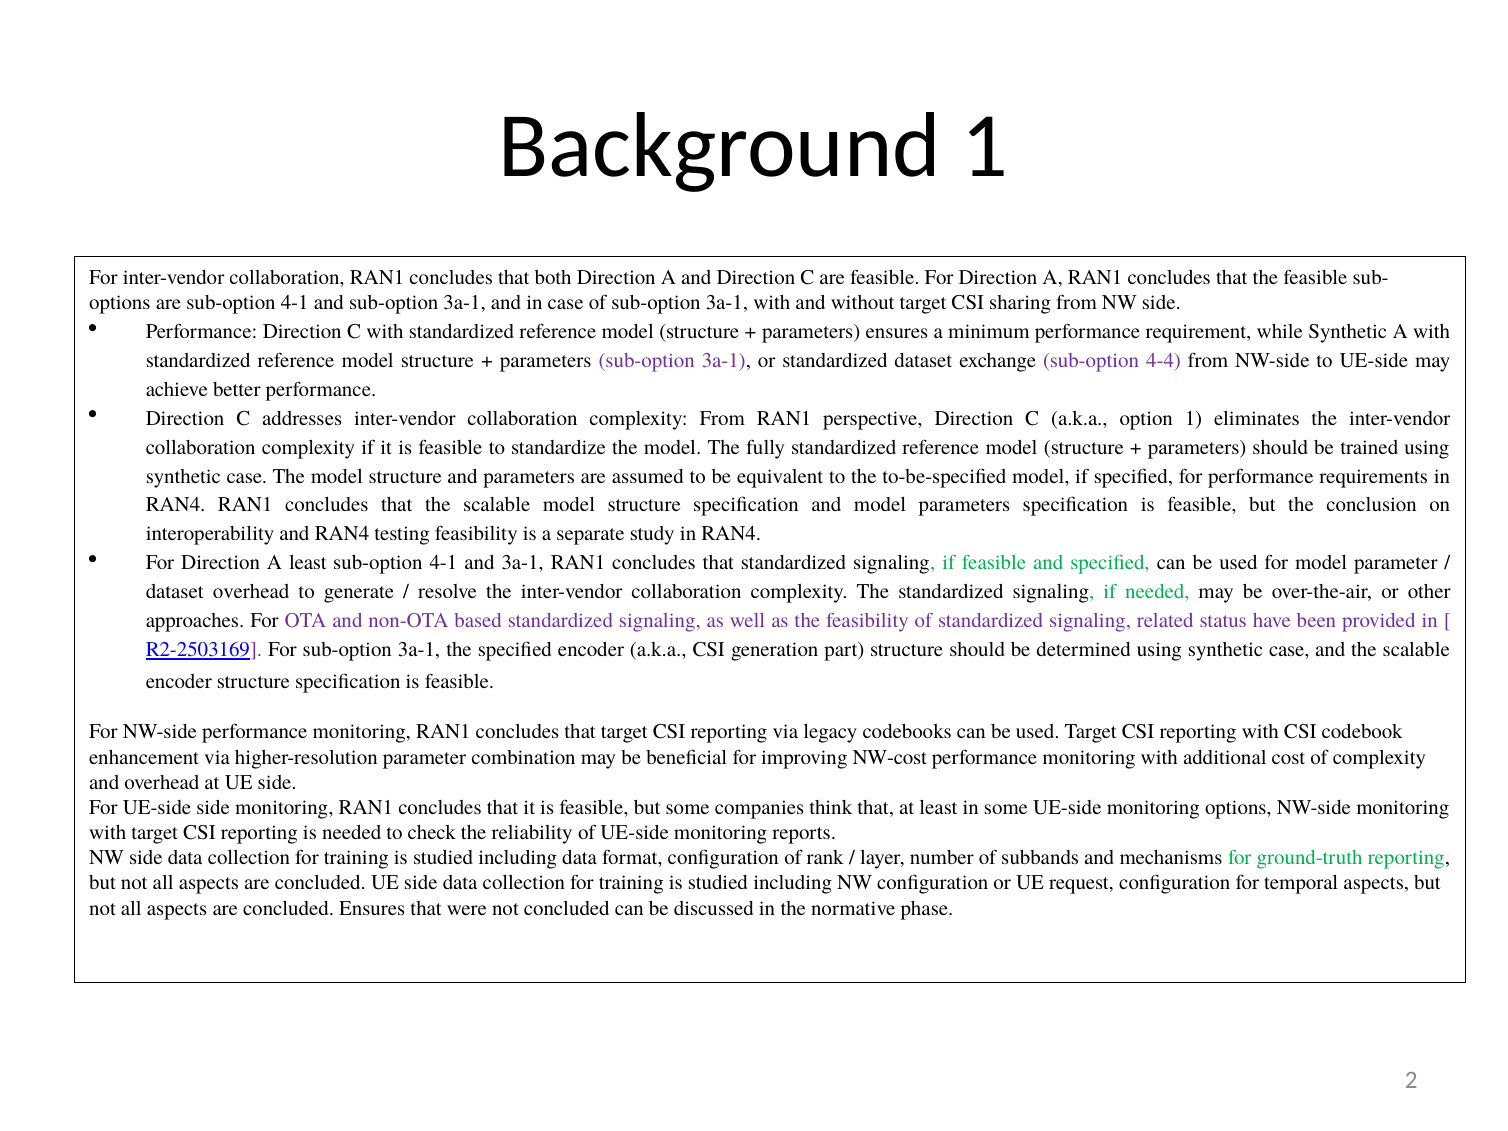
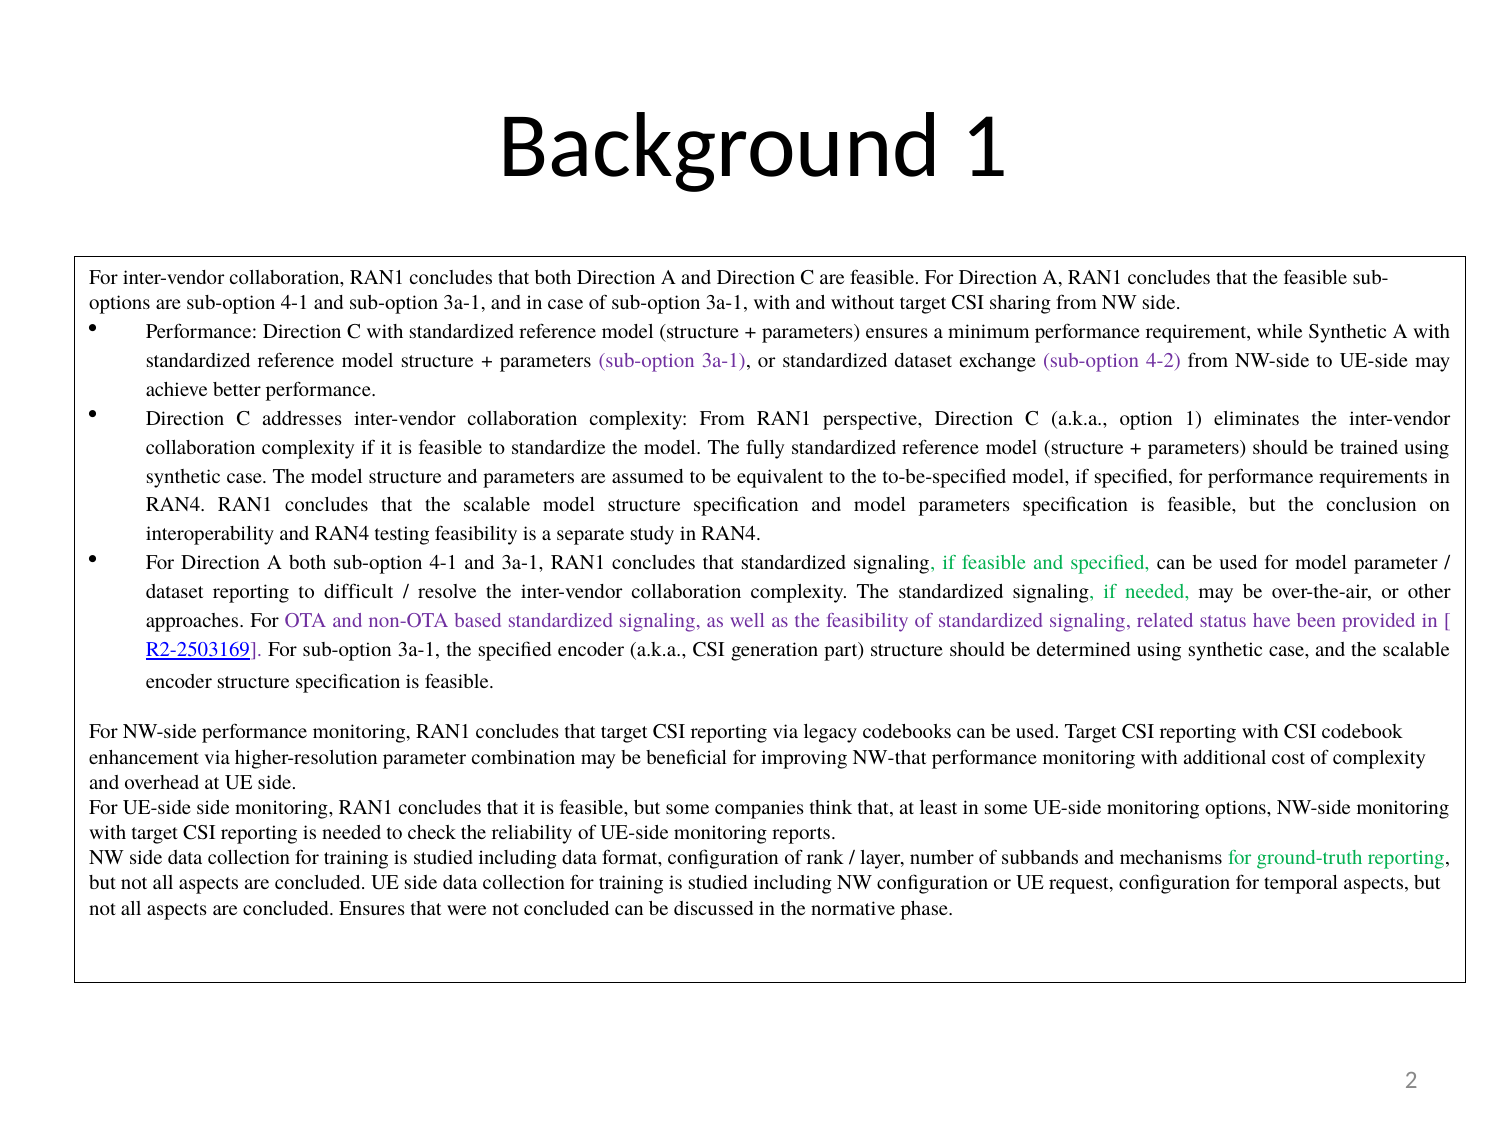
4-4: 4-4 -> 4-2 (1164, 360)
A least: least -> both (308, 563)
dataset overhead: overhead -> reporting (251, 592)
generate: generate -> difficult (359, 592)
NW-cost: NW-cost -> NW-that (890, 757)
